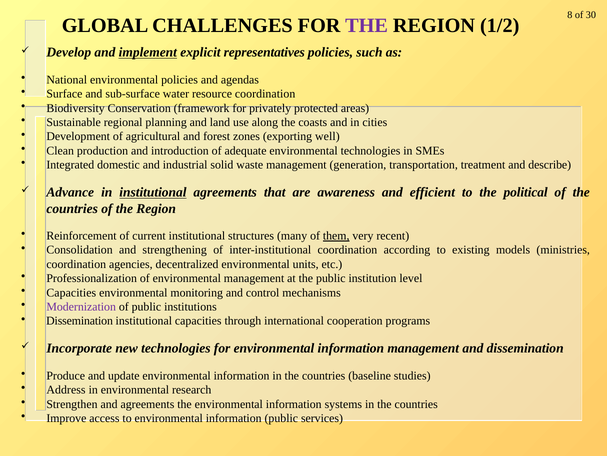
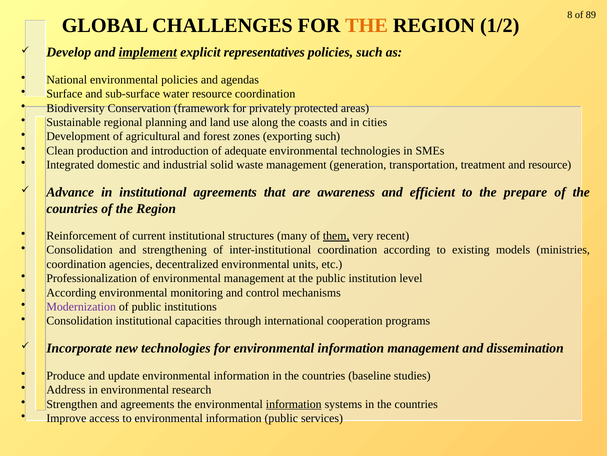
30: 30 -> 89 (591, 15)
THE colour: purple -> orange (367, 25)
exporting well: well -> such (328, 136)
and describe: describe -> resource (550, 165)
institutional underline: present -> none (153, 192)
political: political -> prepare (525, 192)
Capacities: Capacities -> According (71, 292)
Dissemination: Dissemination -> Consolidation (80, 321)
information underline: none -> present (294, 403)
